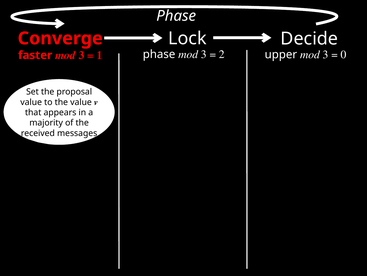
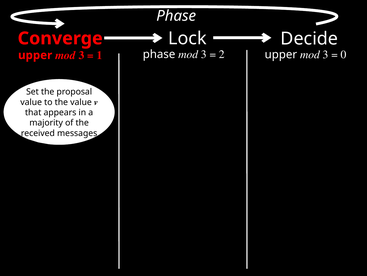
faster: faster -> upper (35, 55)
